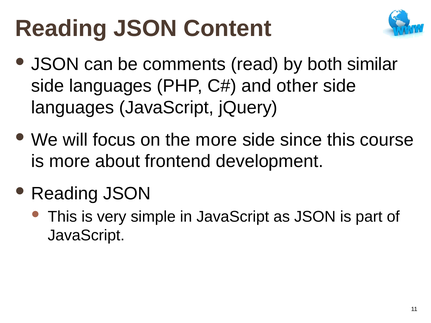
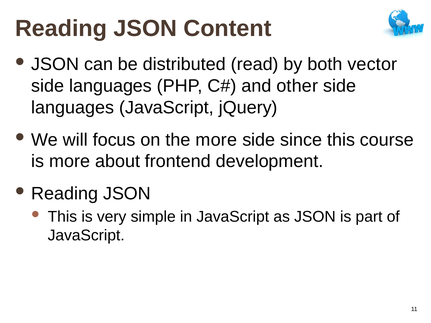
comments: comments -> distributed (184, 64)
similar: similar -> vector (372, 64)
